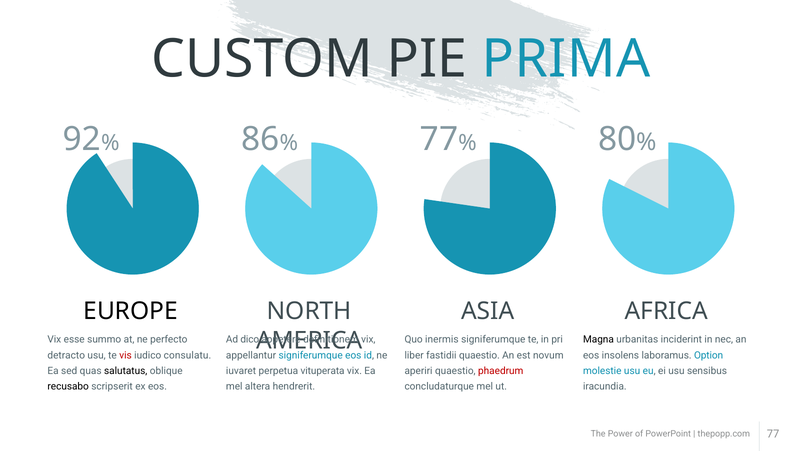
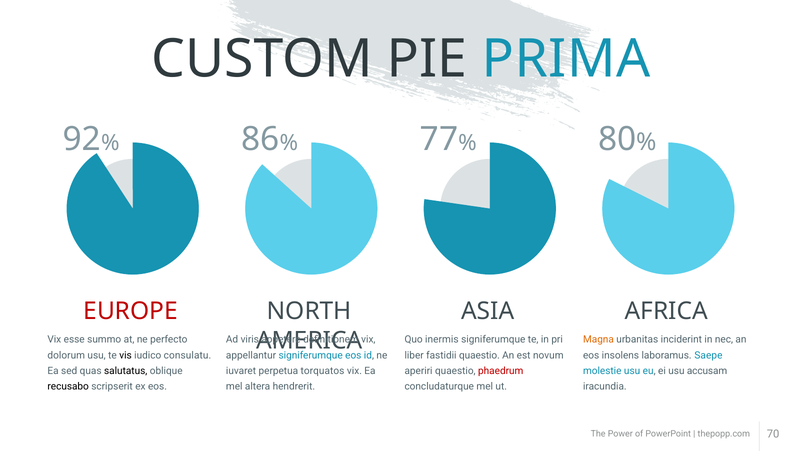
EUROPE colour: black -> red (131, 312)
dico: dico -> viris (250, 340)
Magna colour: black -> orange (598, 340)
detracto: detracto -> dolorum (66, 356)
vis colour: red -> black (126, 356)
Option: Option -> Saepe (708, 356)
vituperata: vituperata -> torquatos (322, 371)
sensibus: sensibus -> accusam (707, 371)
thepopp.com 77: 77 -> 70 (773, 435)
